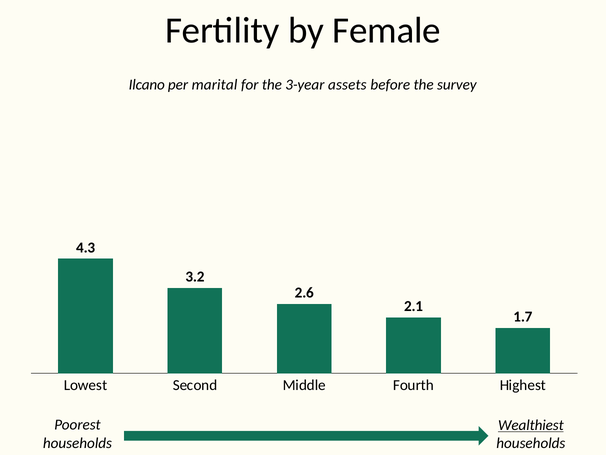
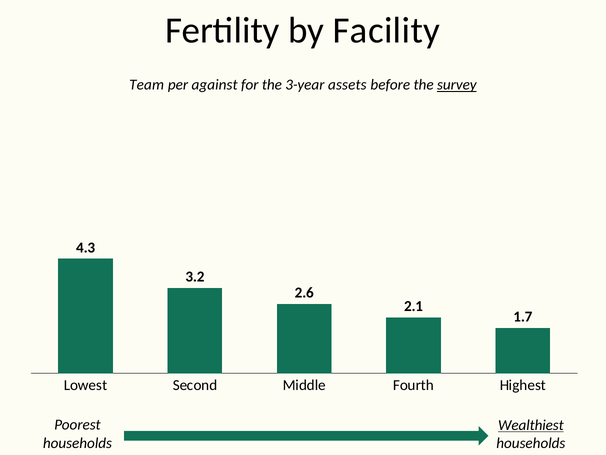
Female: Female -> Facility (386, 30)
Ilcano: Ilcano -> Team (147, 85)
marital: marital -> against (215, 85)
survey underline: none -> present (457, 85)
